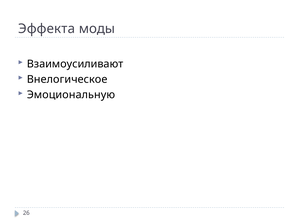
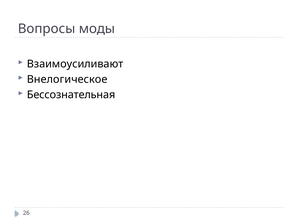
Эффекта: Эффекта -> Вопросы (47, 29)
Эмоциональную: Эмоциональную -> Бессознательная (71, 95)
